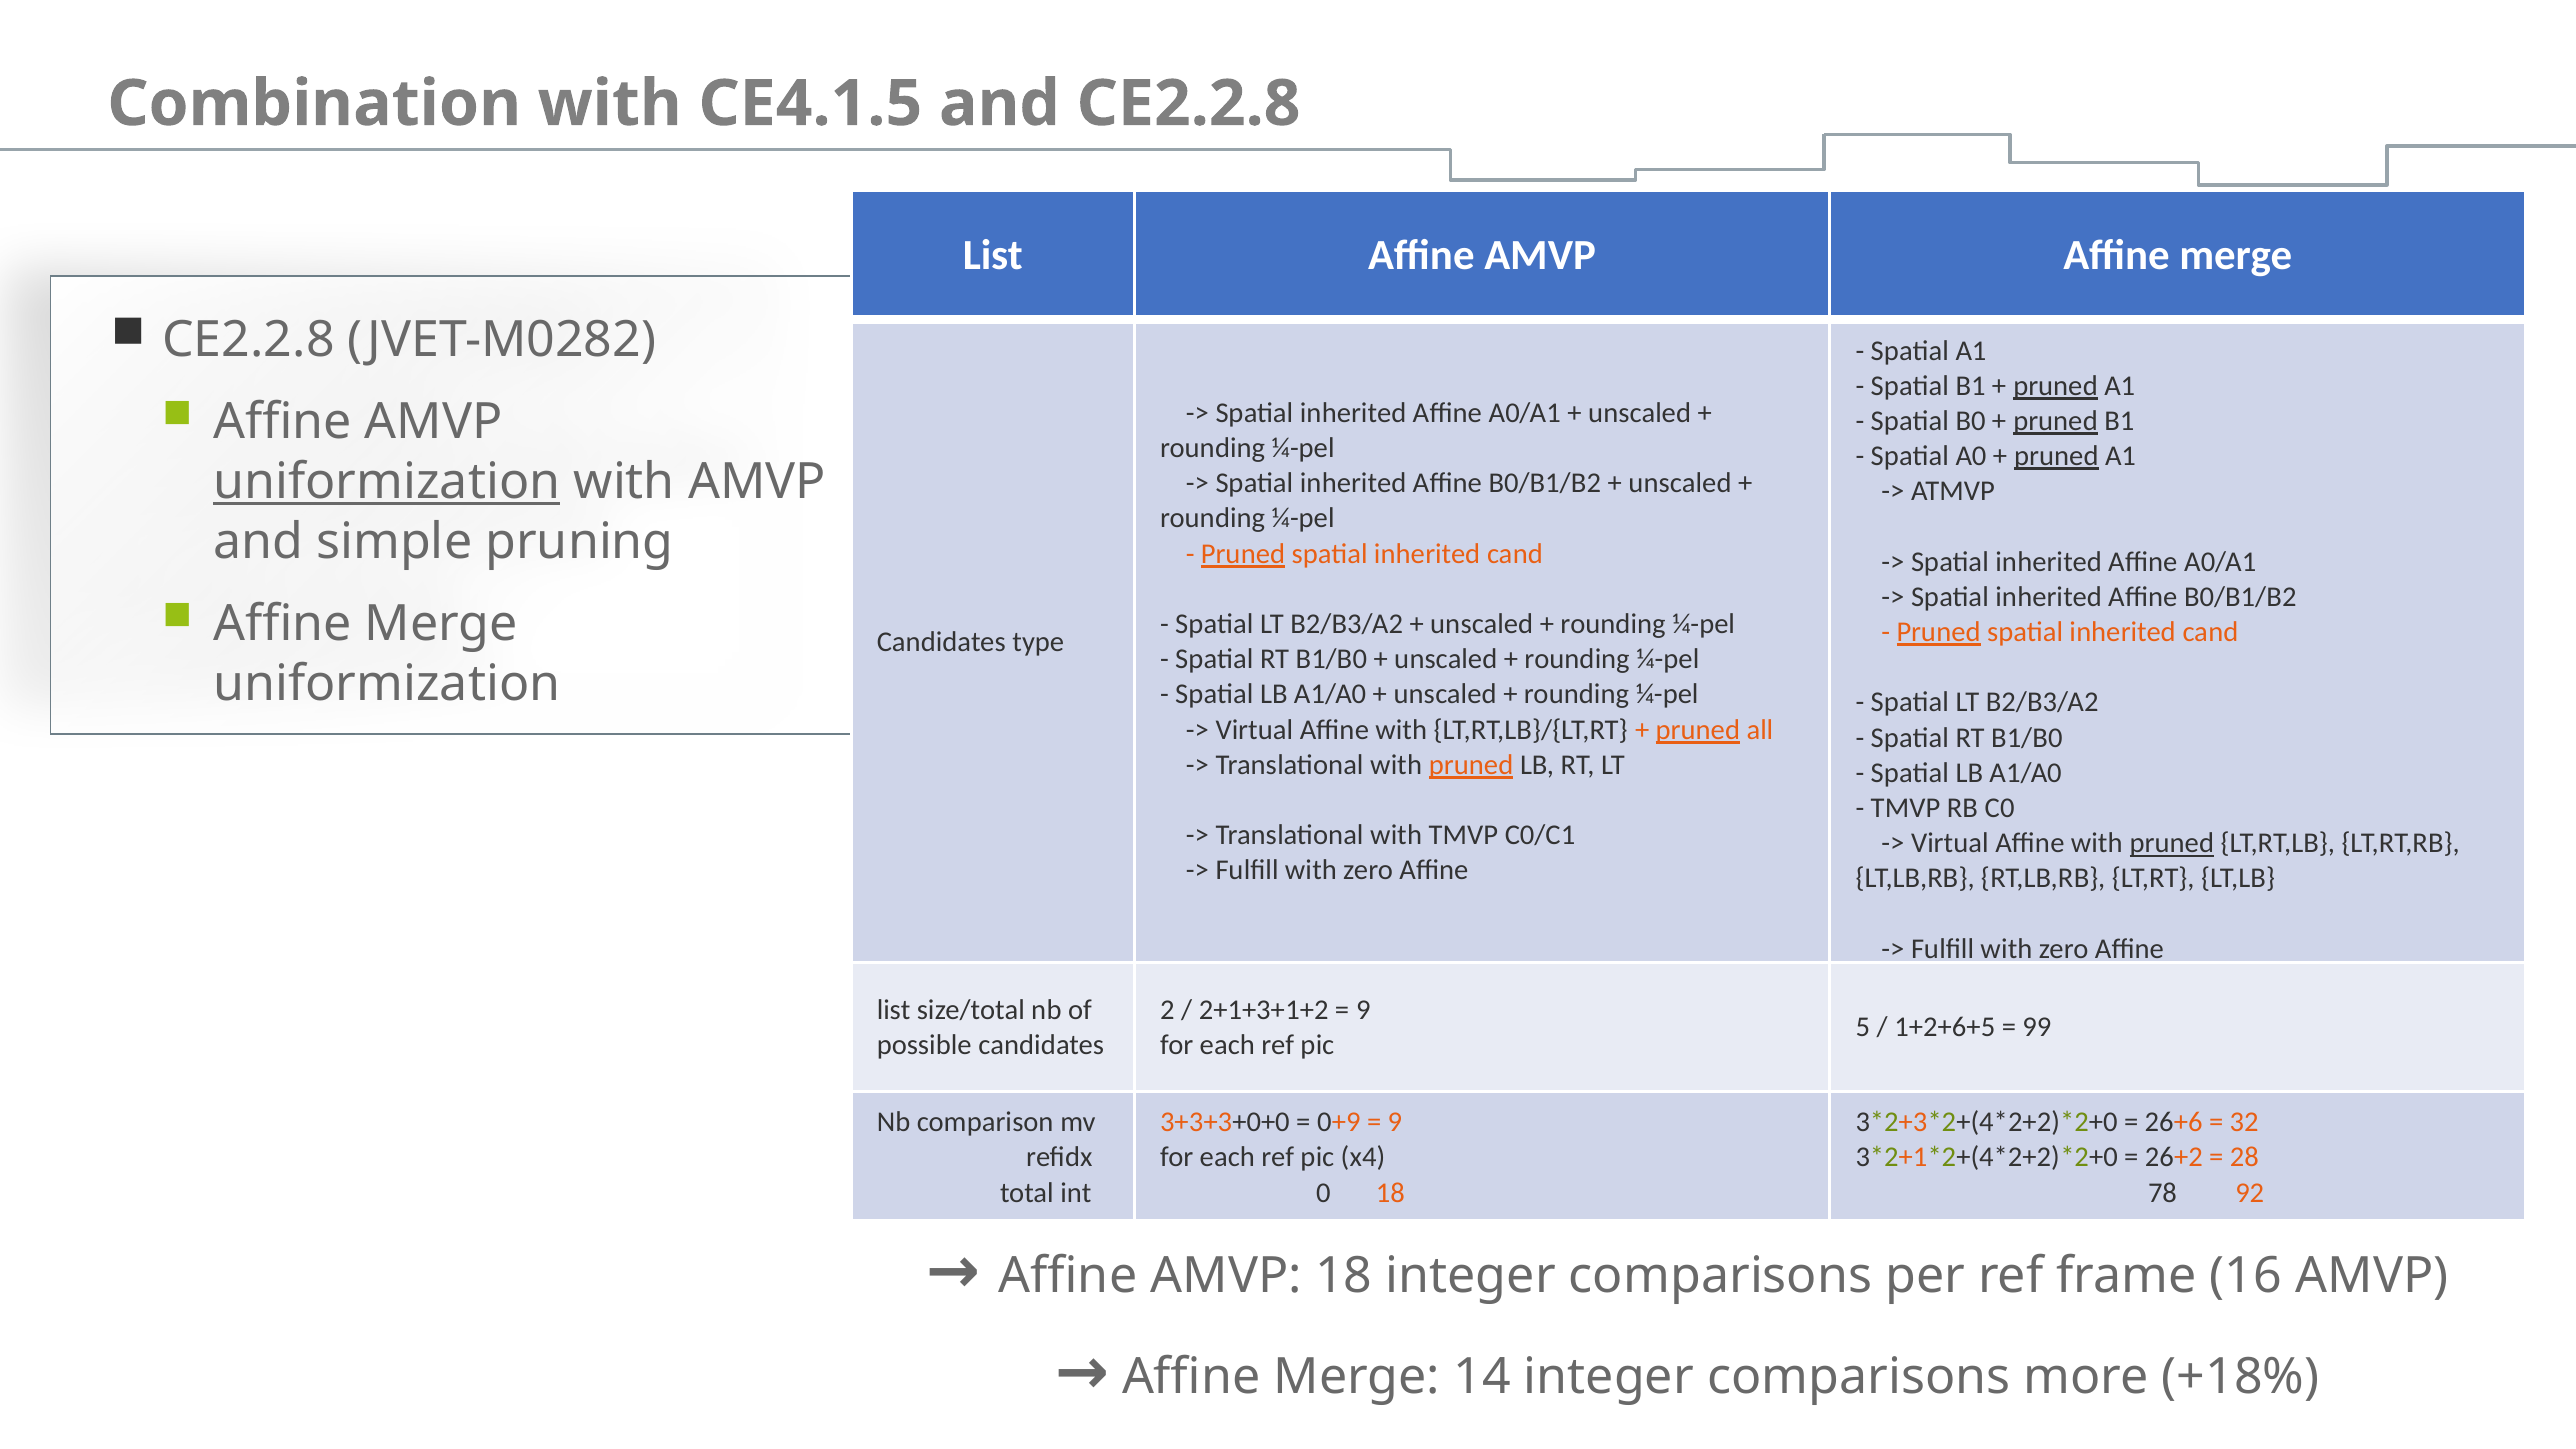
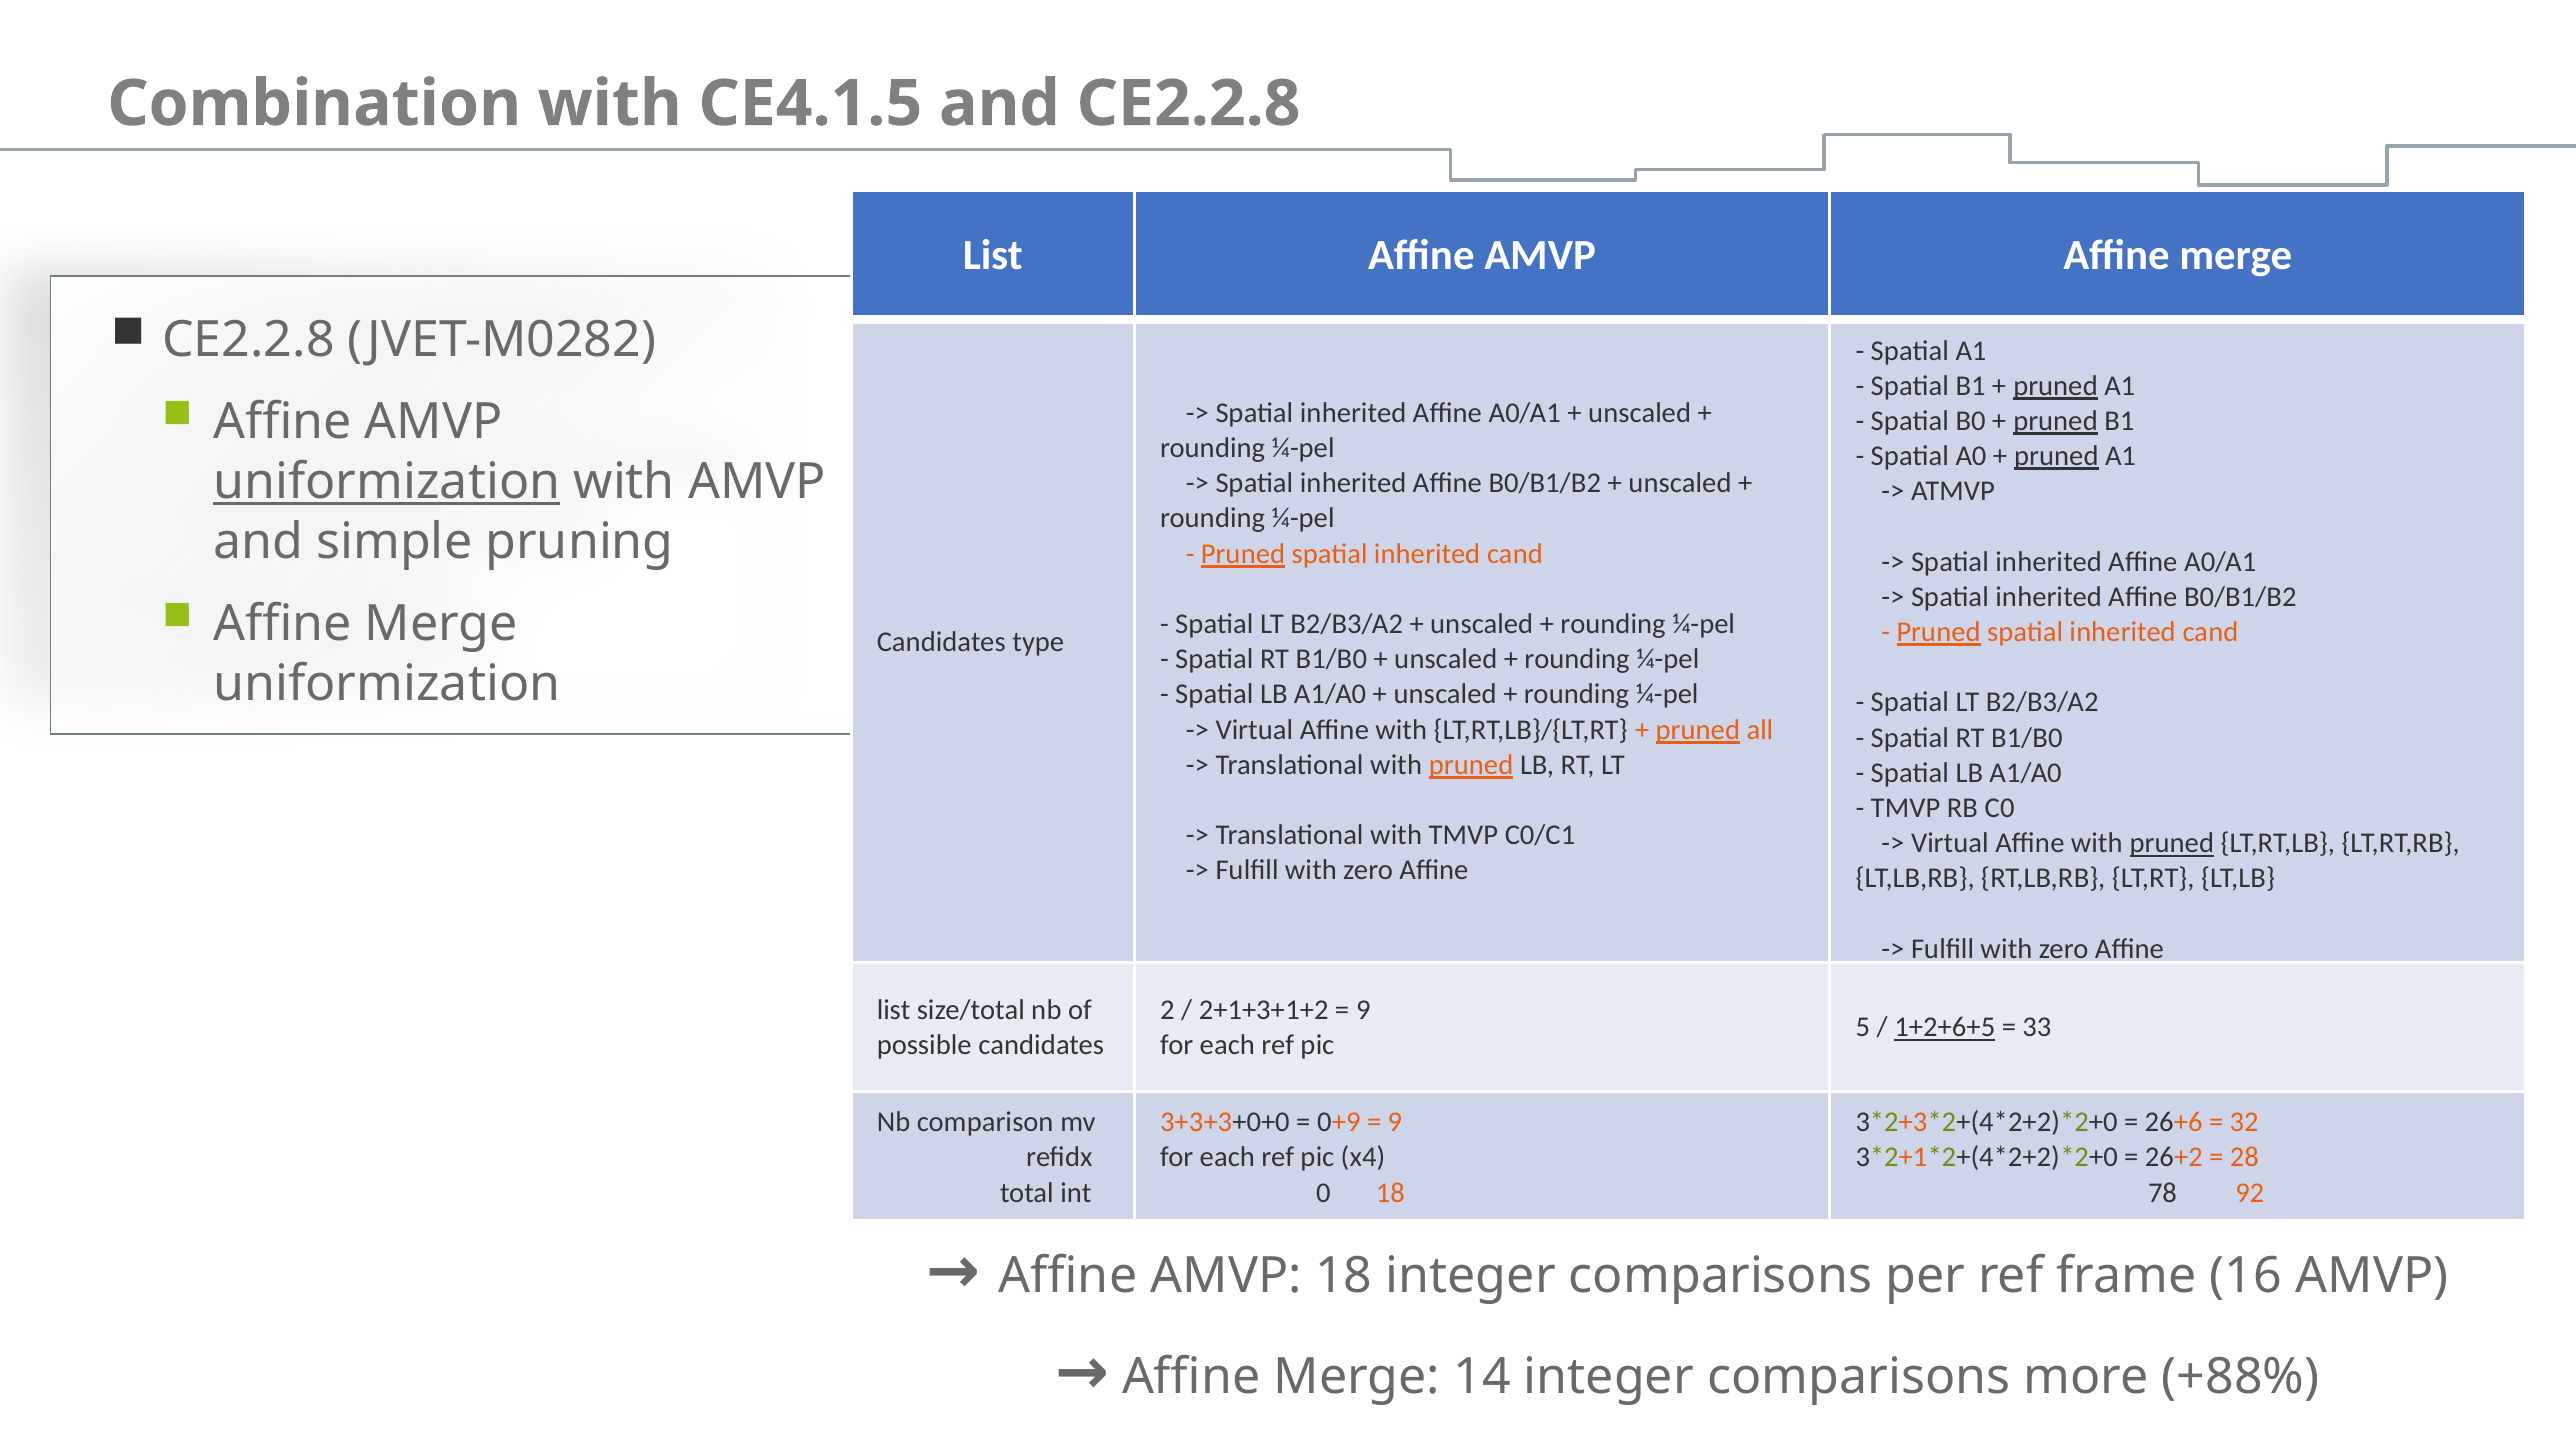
1+2+6+5 underline: none -> present (1945, 1027)
99: 99 -> 33 (2037, 1027)
+18%: +18% -> +88% (2241, 1377)
